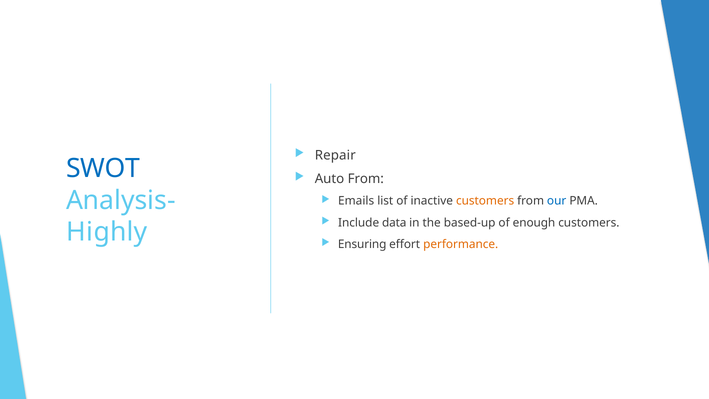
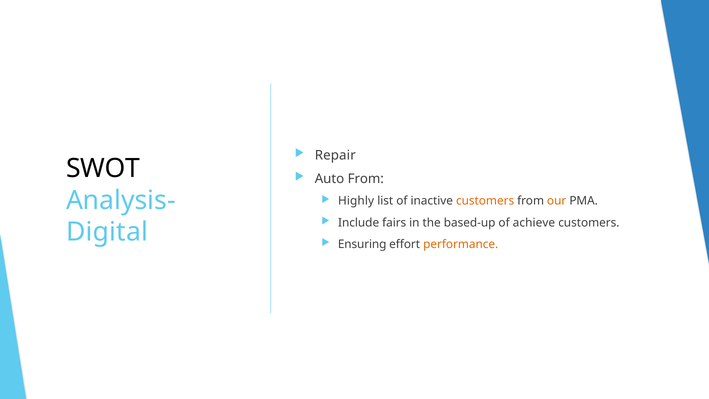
SWOT colour: blue -> black (103, 168)
Emails: Emails -> Highly (356, 201)
our colour: blue -> orange (557, 201)
data: data -> fairs (394, 223)
enough: enough -> achieve (534, 223)
Highly: Highly -> Digital (107, 232)
